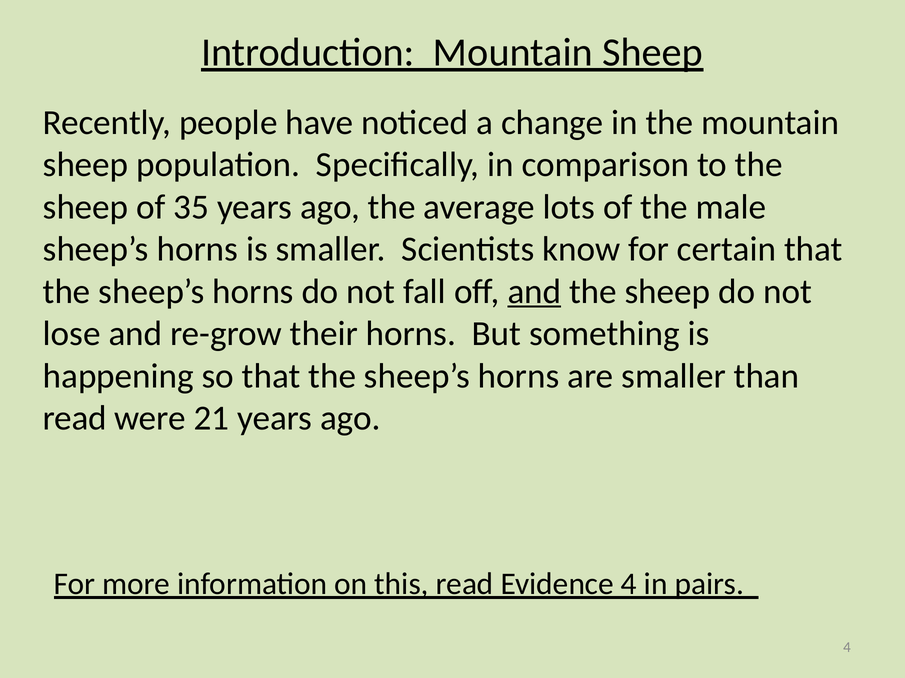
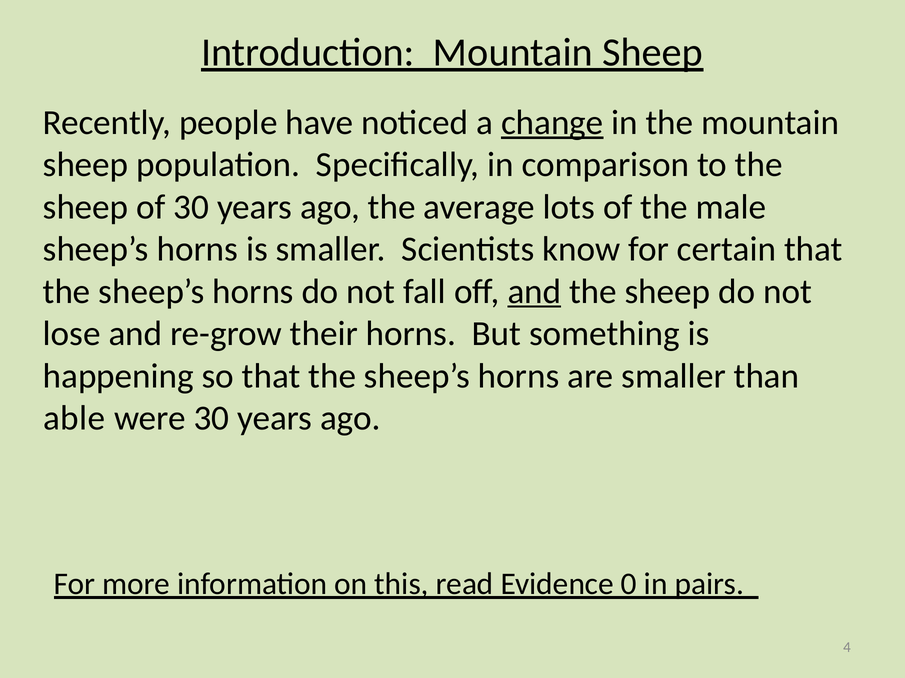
change underline: none -> present (552, 123)
of 35: 35 -> 30 (191, 207)
read: read -> able (74, 419)
were 21: 21 -> 30 (211, 419)
Evidence 4: 4 -> 0 (629, 585)
